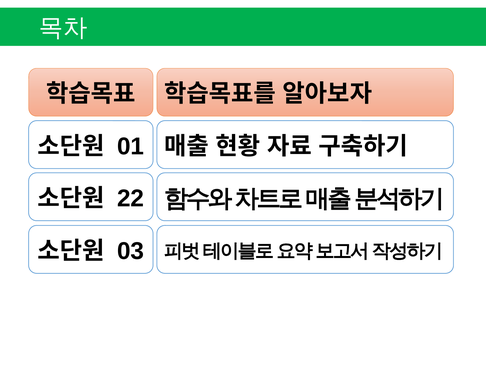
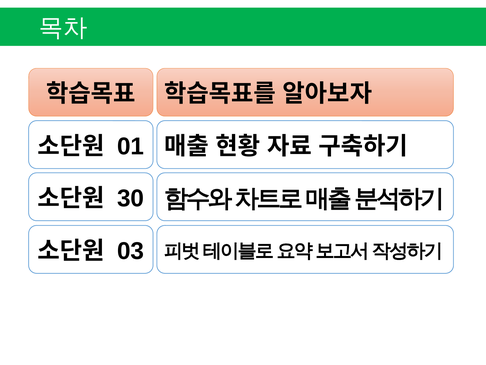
22: 22 -> 30 (131, 198)
